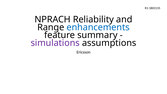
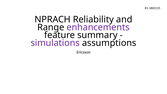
enhancements colour: blue -> purple (98, 27)
